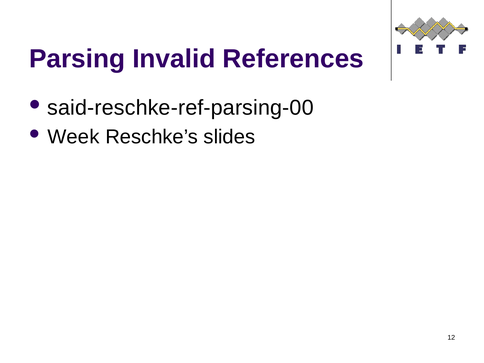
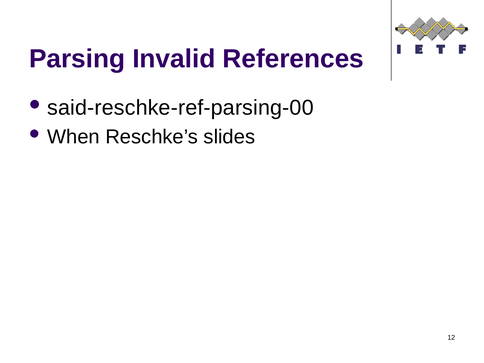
Week: Week -> When (74, 137)
